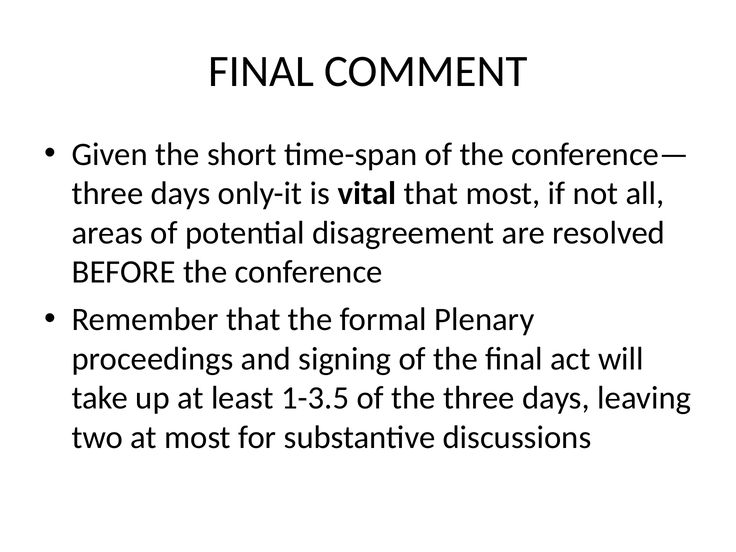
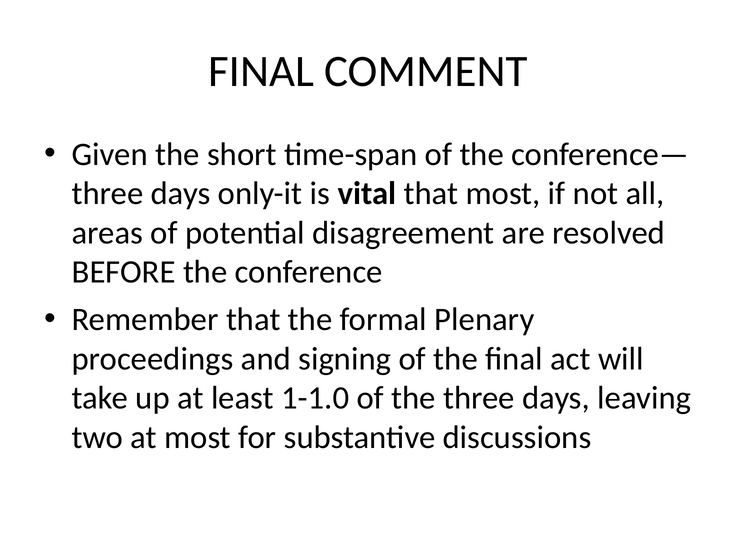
1-3.5: 1-3.5 -> 1-1.0 (315, 398)
